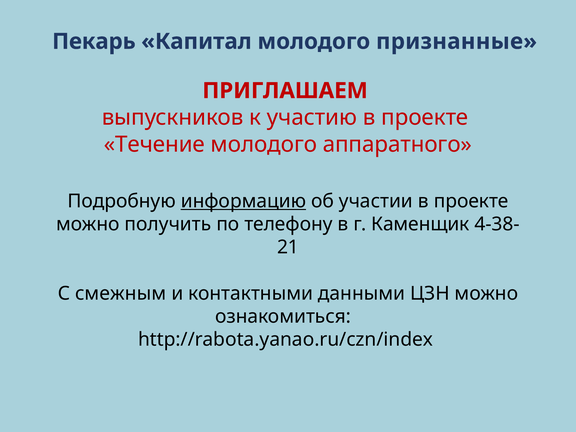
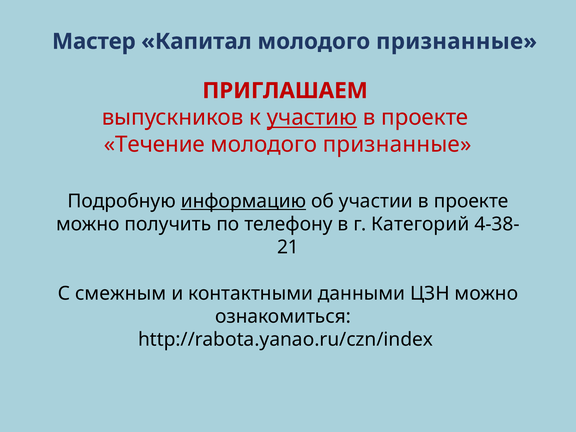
Пекарь: Пекарь -> Мастер (94, 41)
участию underline: none -> present (312, 118)
аппаратного: аппаратного -> признанные (397, 144)
Каменщик: Каменщик -> Категорий (420, 224)
